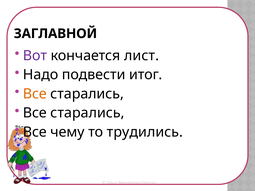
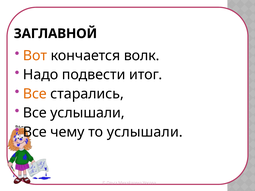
Вот colour: purple -> orange (35, 56)
лист: лист -> волк (142, 56)
старались: старались -> услышали (88, 113)
то трудились: трудились -> услышали (145, 132)
